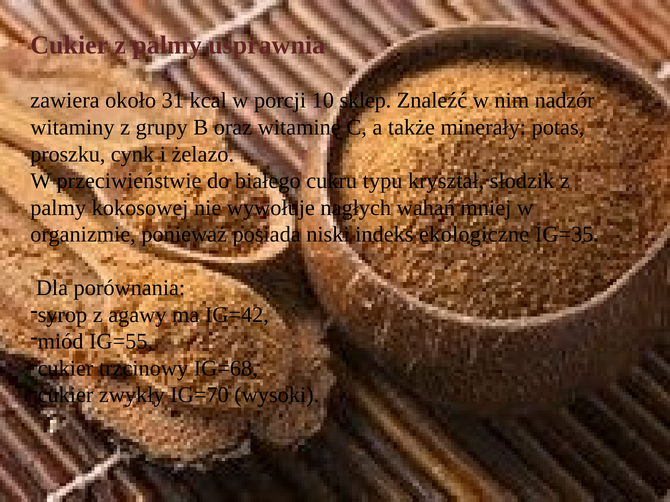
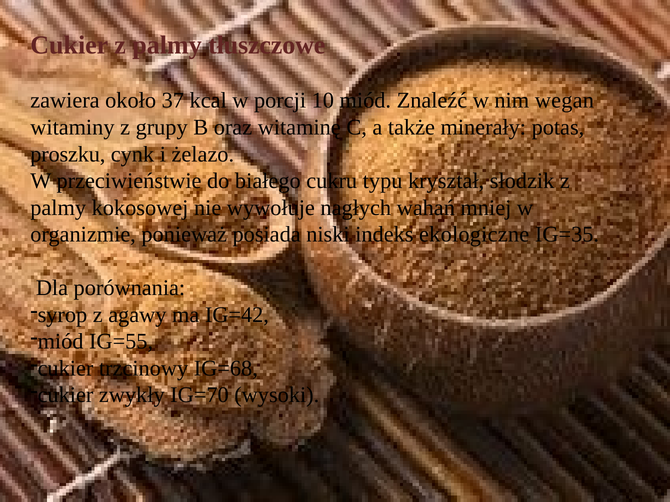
usprawnia: usprawnia -> tłuszczowe (267, 45)
31: 31 -> 37 (173, 101)
10 sklep: sklep -> miód (365, 101)
nadzór: nadzór -> wegan (564, 101)
